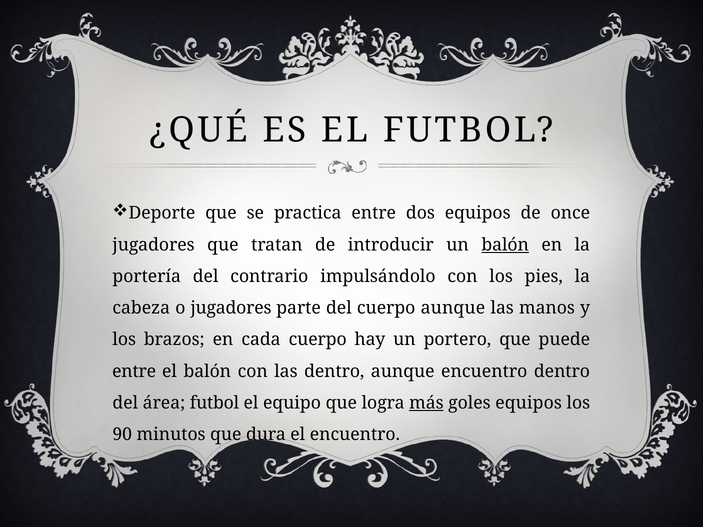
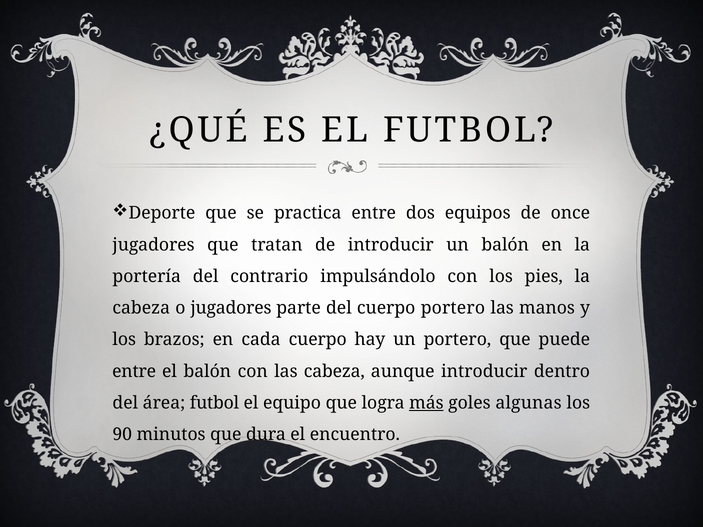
balón underline: present -> none (505, 245)
cuerpo aunque: aunque -> portero (453, 308)
las dentro: dentro -> cabeza (334, 371)
aunque encuentro: encuentro -> introducir (484, 371)
goles equipos: equipos -> algunas (529, 403)
